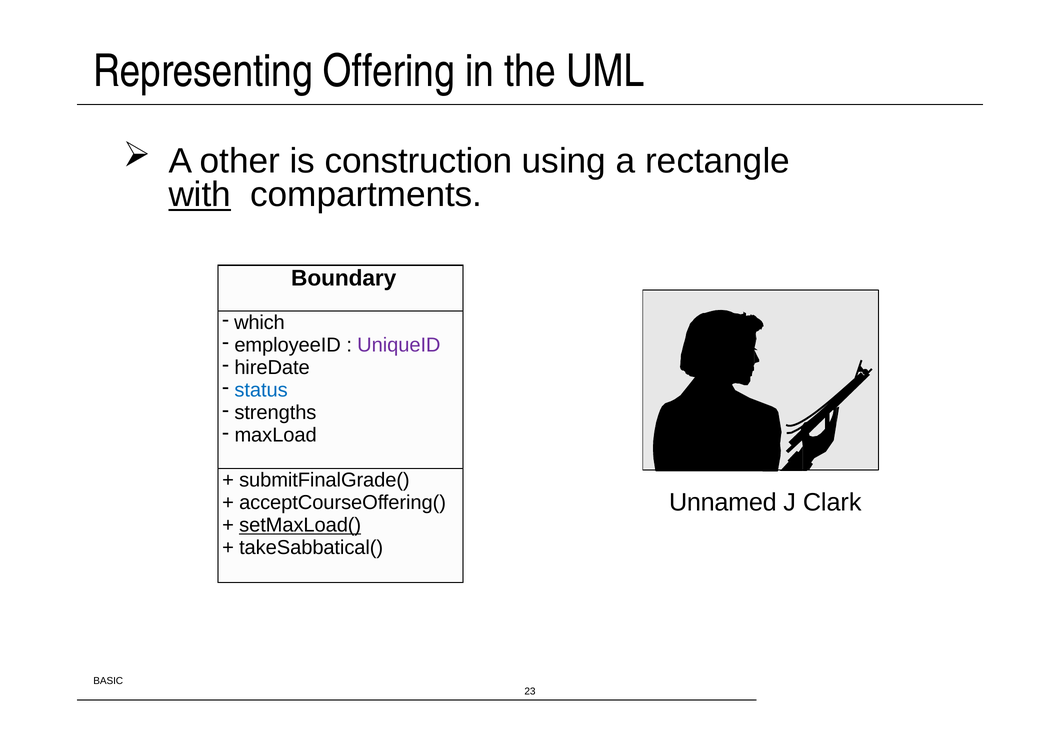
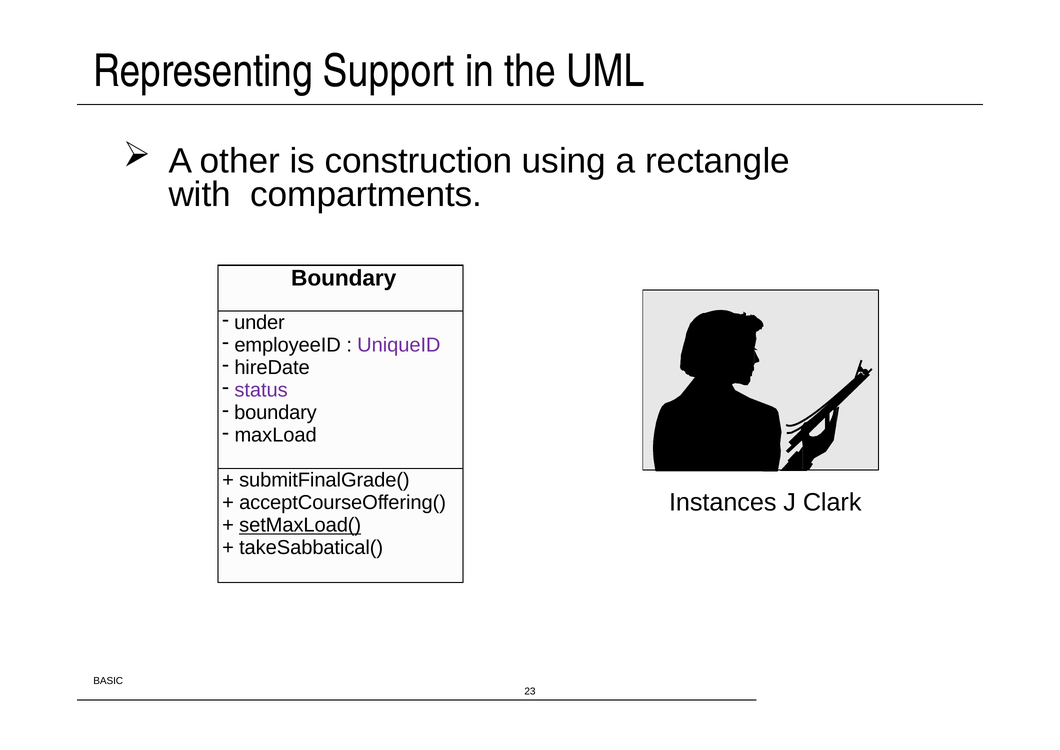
Offering: Offering -> Support (389, 71)
with underline: present -> none (200, 195)
which: which -> under (259, 322)
status colour: blue -> purple (261, 390)
strengths: strengths -> boundary (275, 413)
Unnamed: Unnamed -> Instances (723, 502)
